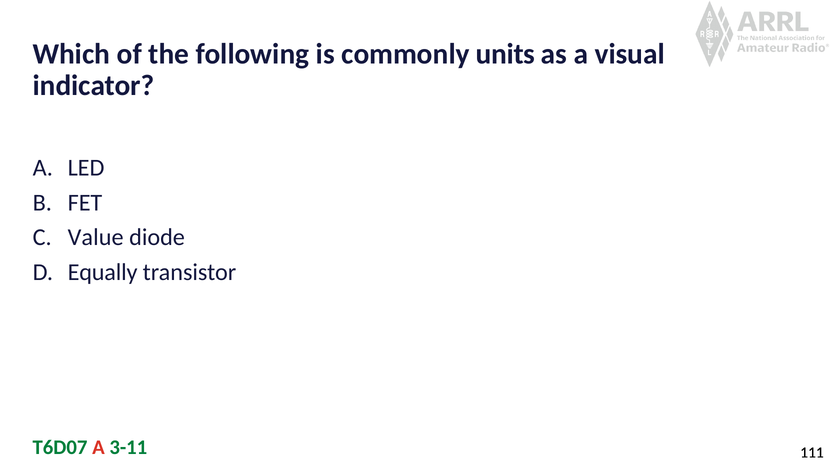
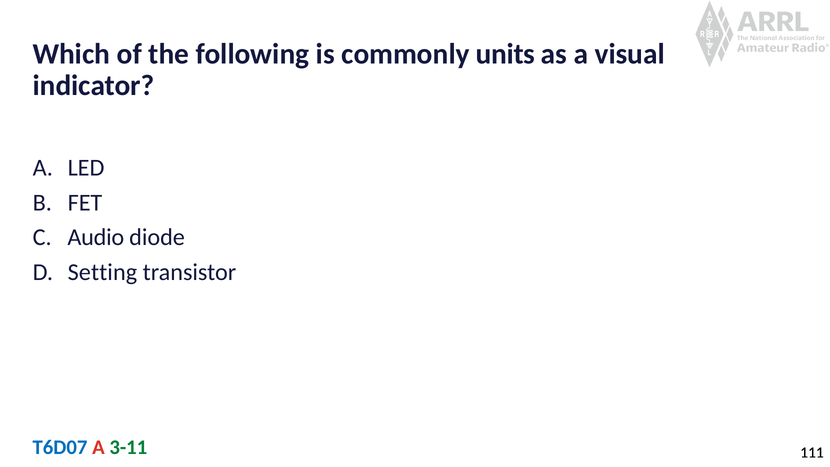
Value: Value -> Audio (96, 237)
Equally: Equally -> Setting (102, 272)
T6D07 colour: green -> blue (60, 447)
